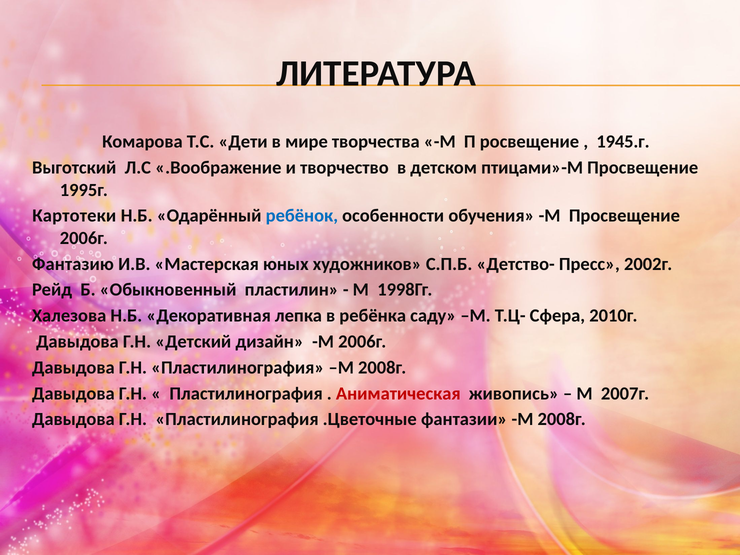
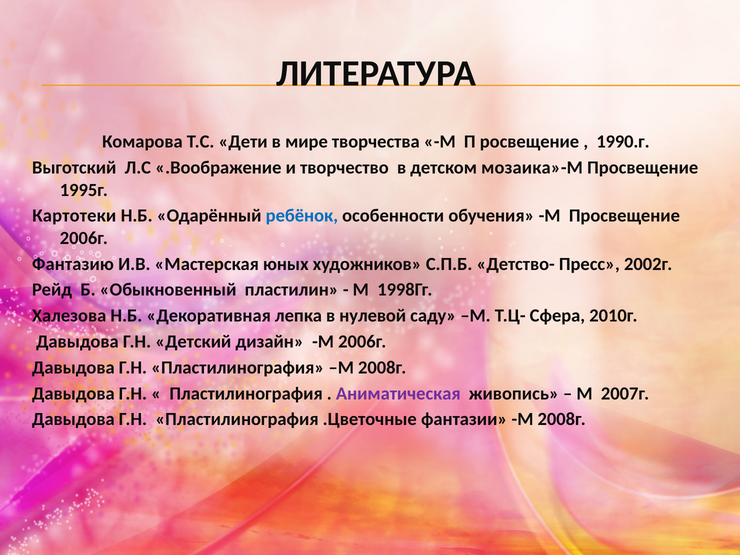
1945.г: 1945.г -> 1990.г (623, 142)
птицами»-М: птицами»-М -> мозаика»-М (532, 168)
ребёнка: ребёнка -> нулевой (373, 316)
Аниматическая colour: red -> purple (398, 393)
